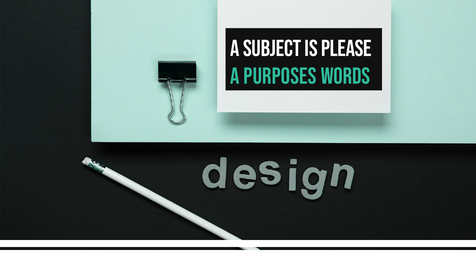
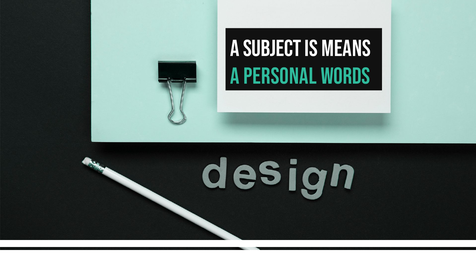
PLEASE: PLEASE -> MEANS (346, 48)
PURPOSES: PURPOSES -> PERSONAL (280, 76)
